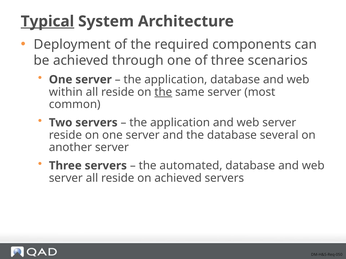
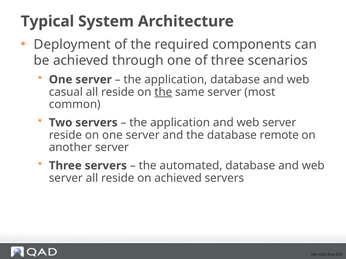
Typical underline: present -> none (47, 21)
within: within -> casual (66, 92)
several: several -> remote (279, 135)
